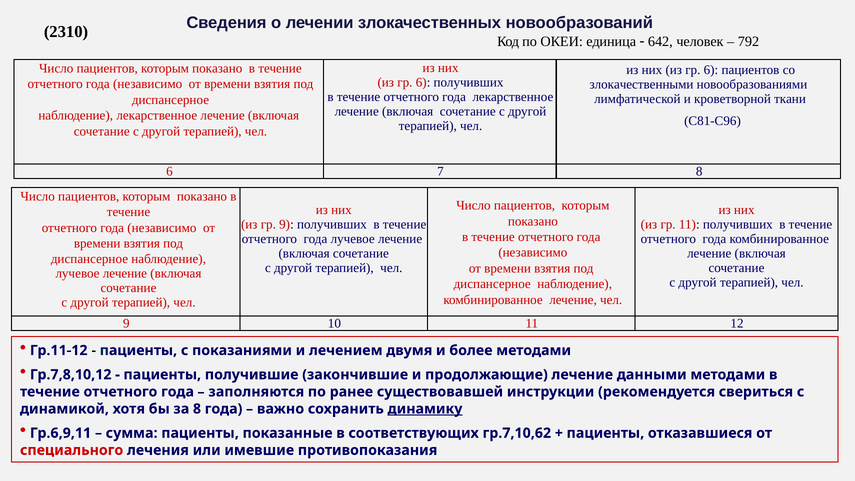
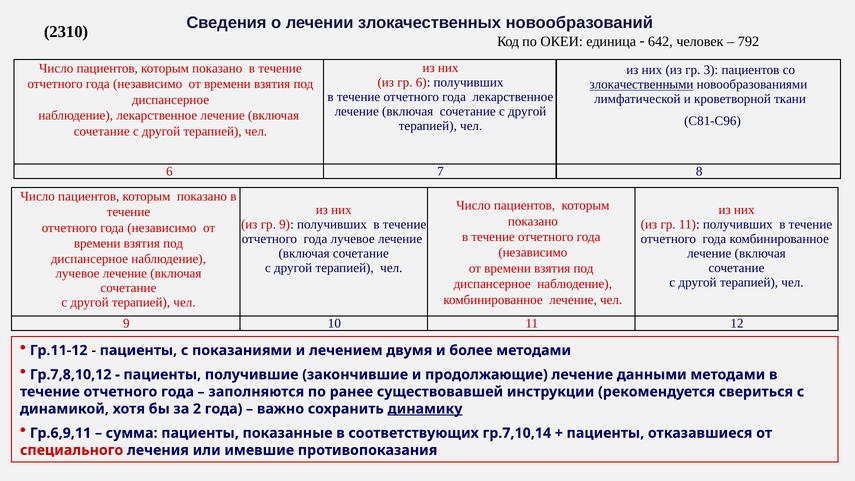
6: 6 -> 3 (711, 70)
злокачественными underline: none -> present (641, 85)
за 8: 8 -> 2 (197, 409)
гр.7,10,62: гр.7,10,62 -> гр.7,10,14 (517, 433)
